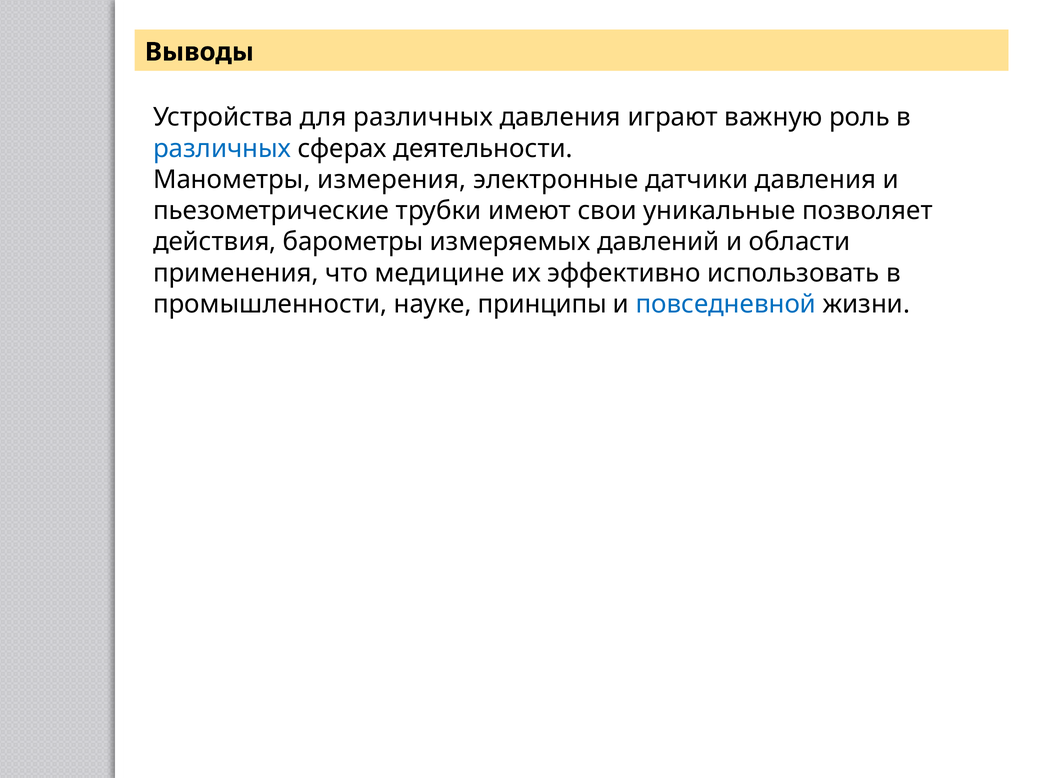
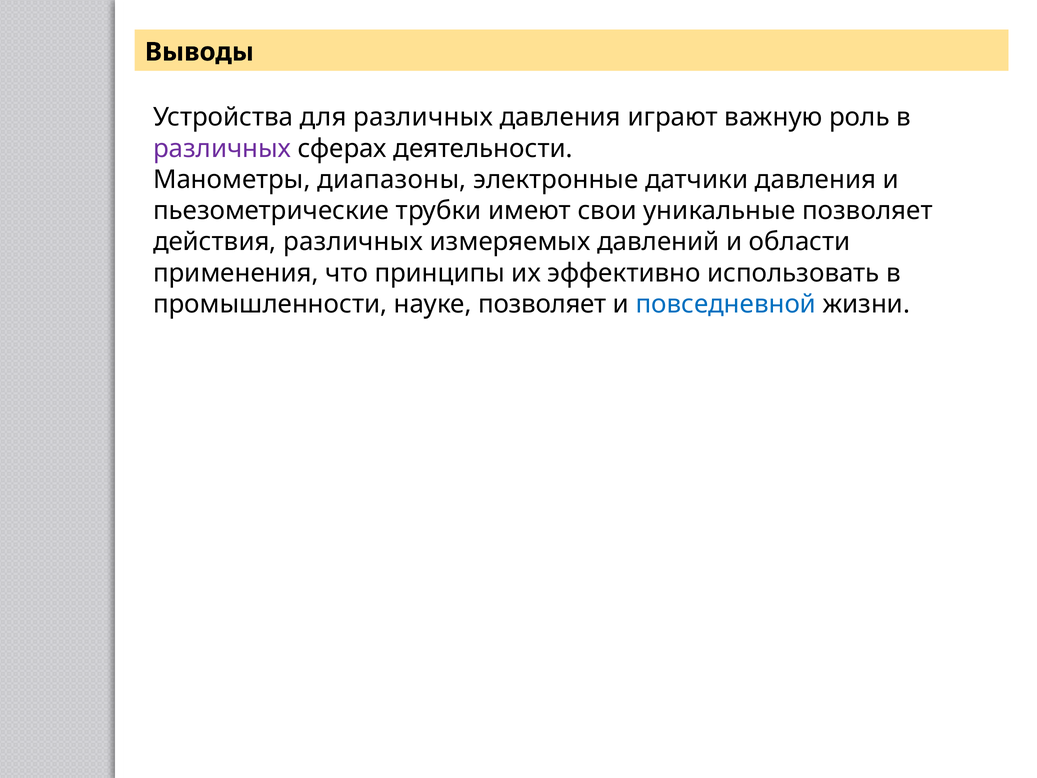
различных colour: blue -> purple (222, 148)
измерения: измерения -> диапазоны (392, 180)
действия барометры: барометры -> различных (353, 242)
медицине: медицине -> принципы (440, 273)
науке принципы: принципы -> позволяет (542, 304)
